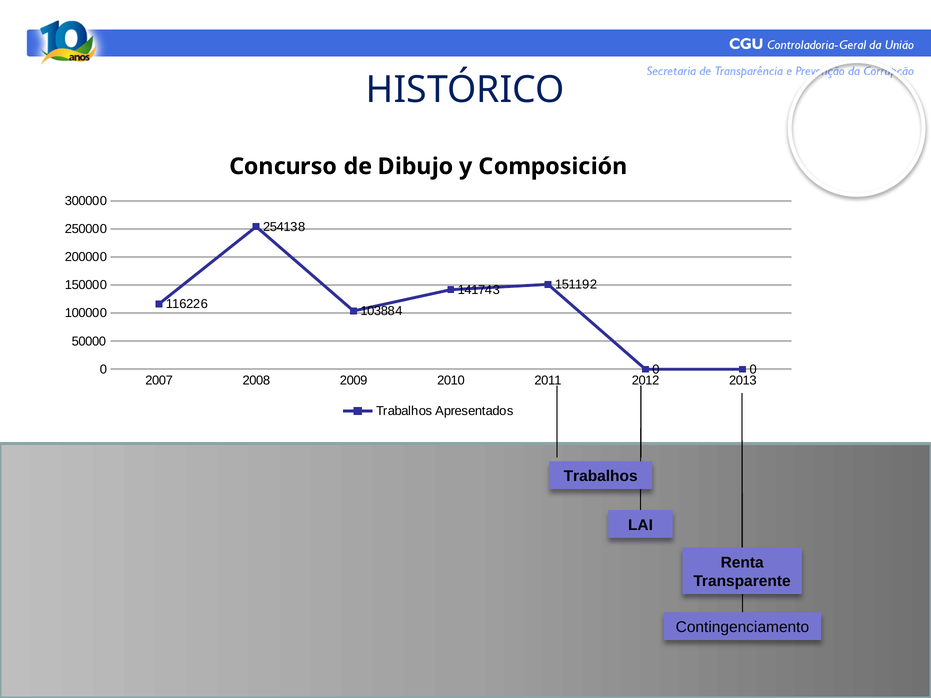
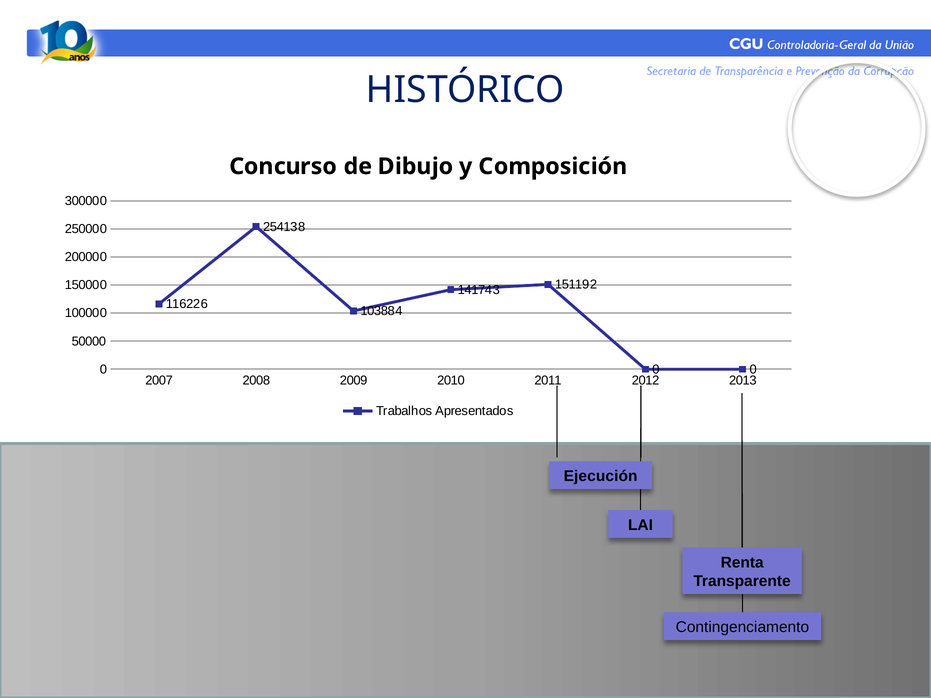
Trabalhos: Trabalhos -> Ejecución (601, 476)
